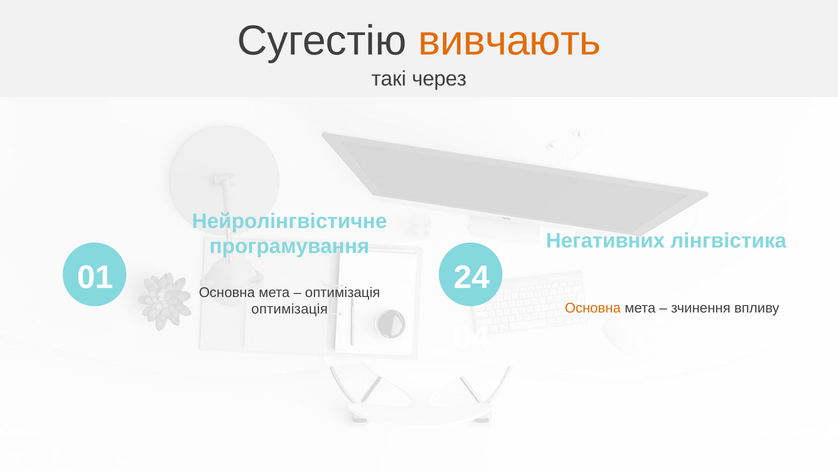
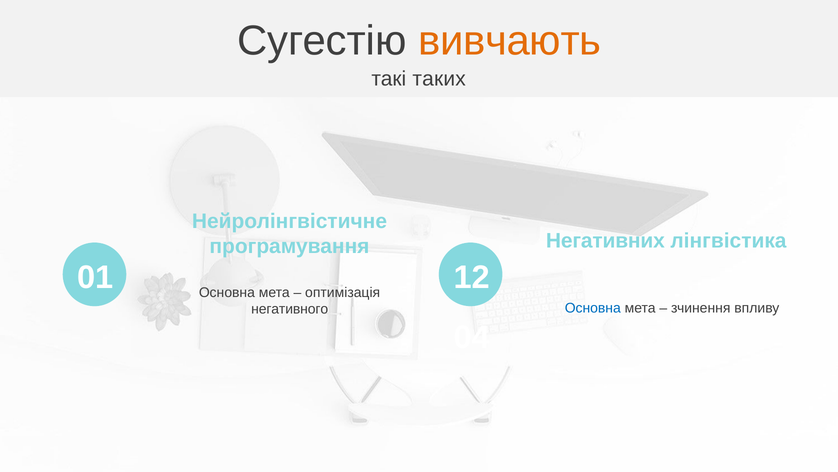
через: через -> таких (439, 79)
24: 24 -> 12 (472, 277)
Основна colour: orange -> blue (593, 308)
оптимізація: оптимізація -> негативного (290, 309)
